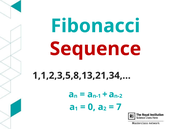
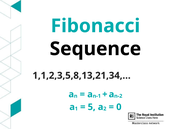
Sequence colour: red -> black (95, 49)
0: 0 -> 5 (92, 107)
7: 7 -> 0 (119, 107)
